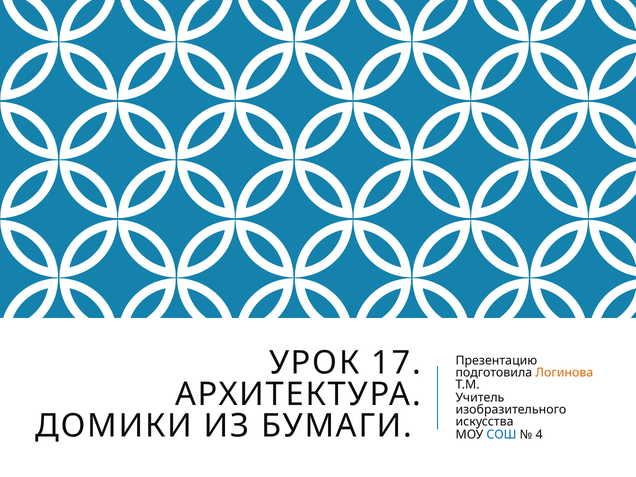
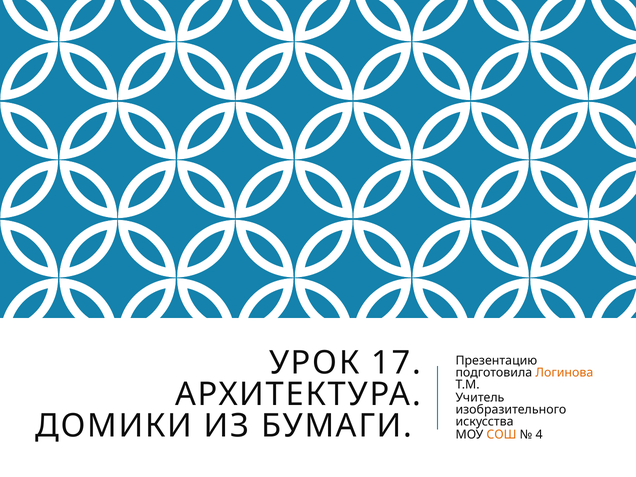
СОШ colour: blue -> orange (501, 435)
